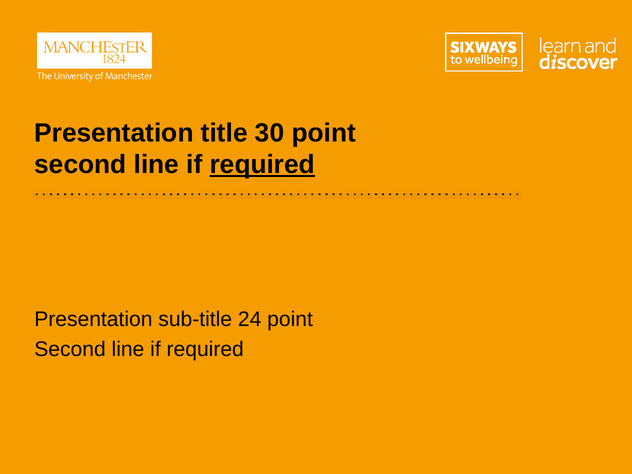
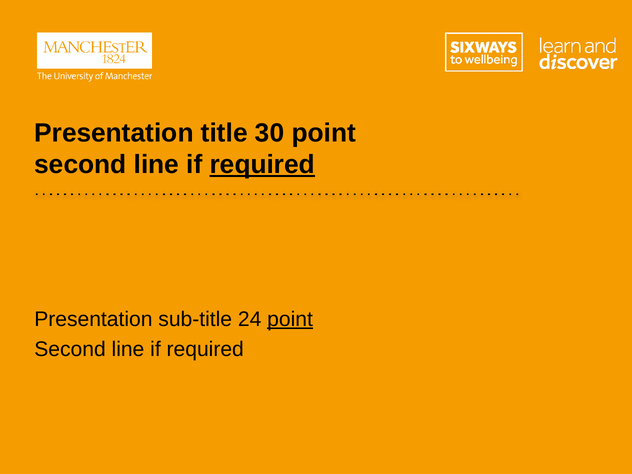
point underline: none -> present (290, 319)
